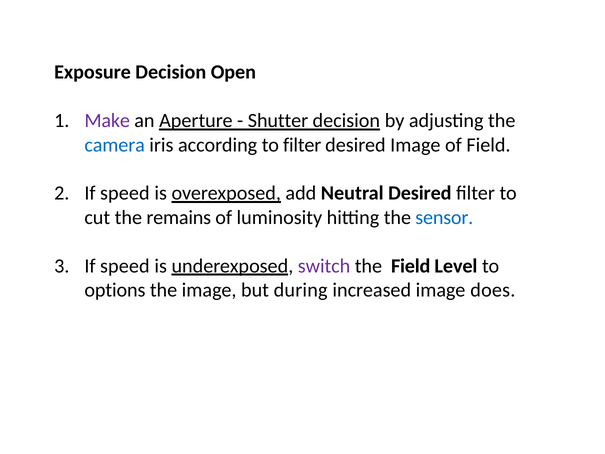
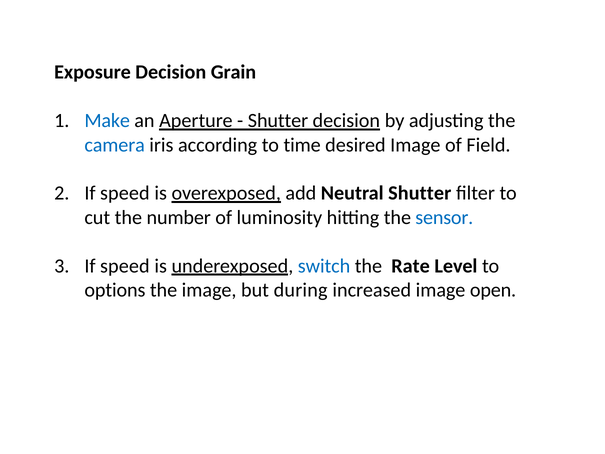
Open: Open -> Grain (233, 72)
Make colour: purple -> blue (107, 121)
to filter: filter -> time (302, 145)
Neutral Desired: Desired -> Shutter (420, 193)
remains: remains -> number (179, 217)
switch colour: purple -> blue (324, 266)
the Field: Field -> Rate (411, 266)
does: does -> open (493, 290)
